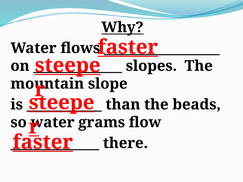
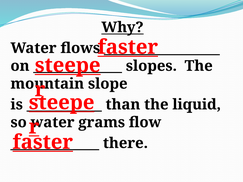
beads: beads -> liquid (197, 105)
